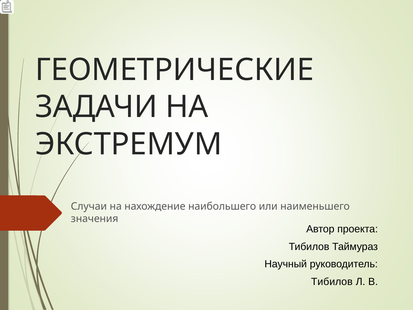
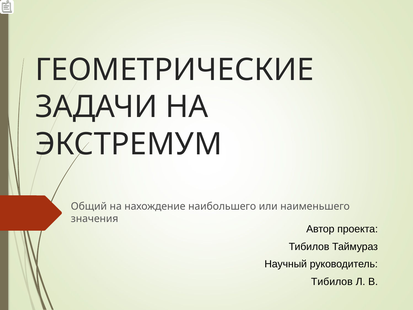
Случаи: Случаи -> Общий (89, 206)
